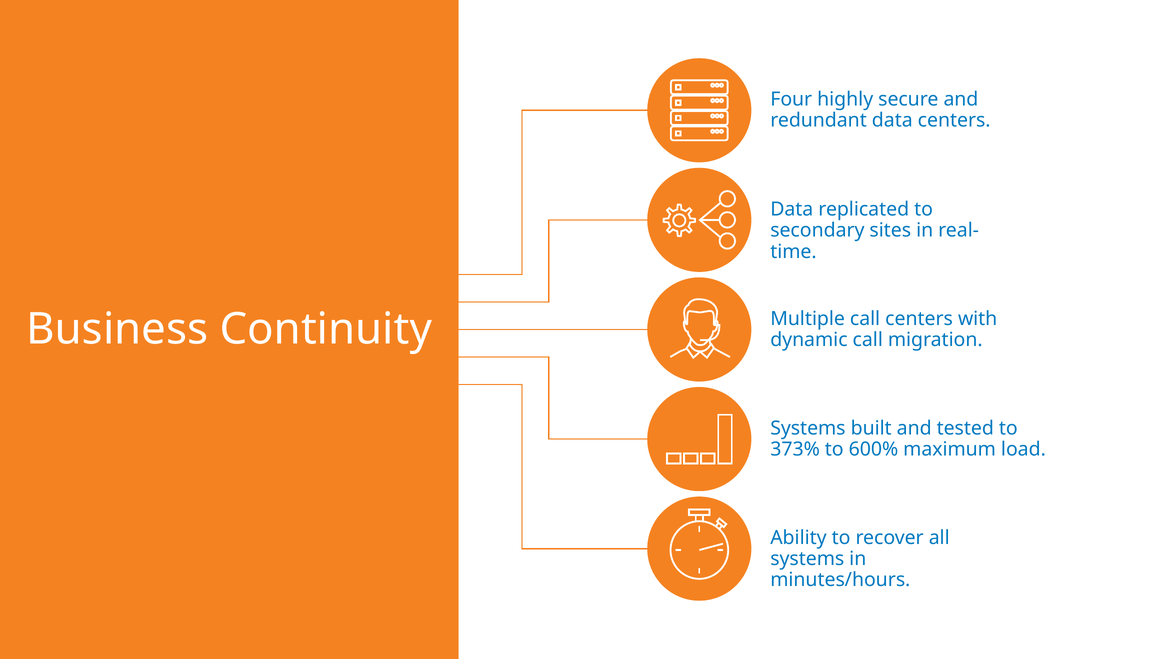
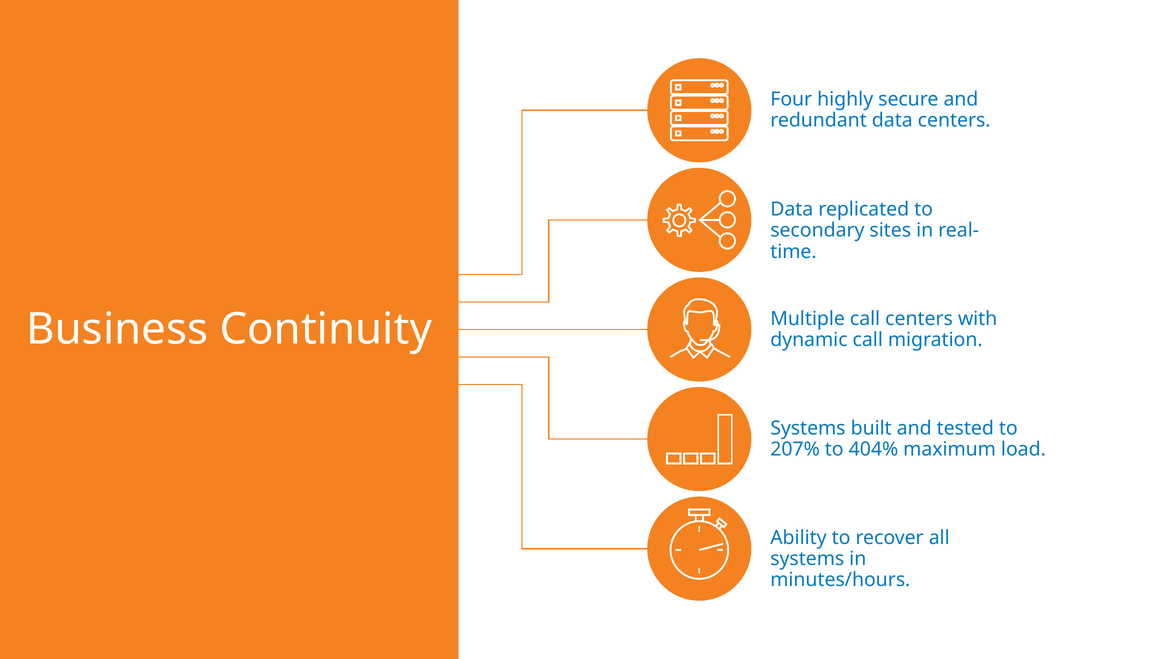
373%: 373% -> 207% (795, 449)
600%: 600% -> 404% (873, 449)
